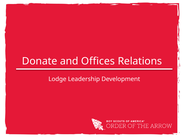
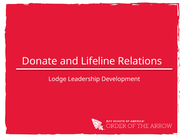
Offices: Offices -> Lifeline (98, 61)
